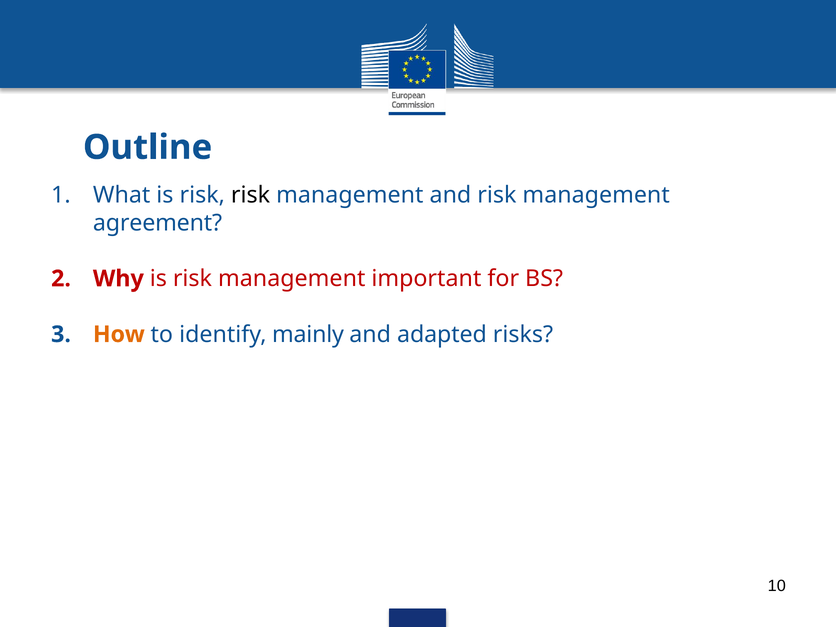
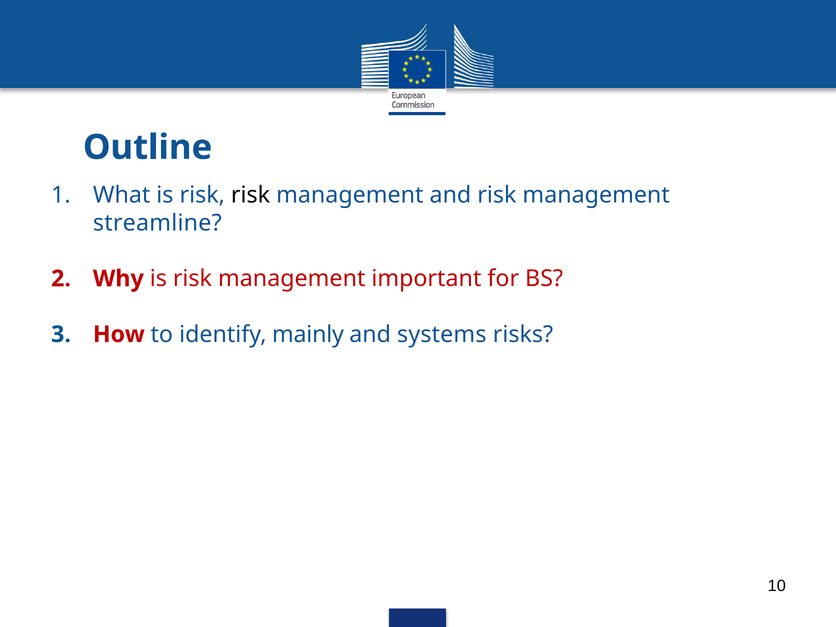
agreement: agreement -> streamline (157, 223)
How colour: orange -> red (119, 334)
adapted: adapted -> systems (442, 334)
